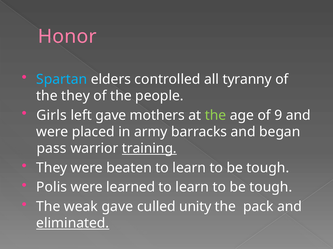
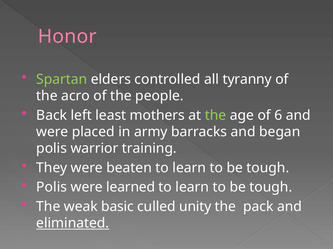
Spartan colour: light blue -> light green (62, 79)
the they: they -> acro (76, 96)
Girls: Girls -> Back (52, 116)
left gave: gave -> least (111, 116)
9: 9 -> 6 (278, 116)
pass: pass -> polis (52, 149)
training underline: present -> none (149, 149)
weak gave: gave -> basic (117, 207)
